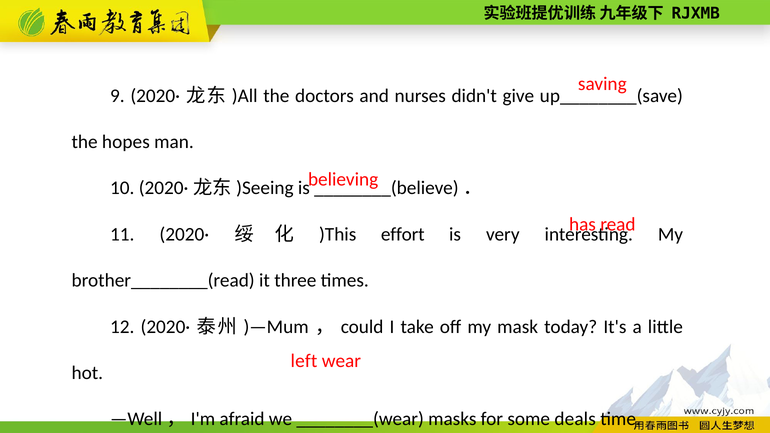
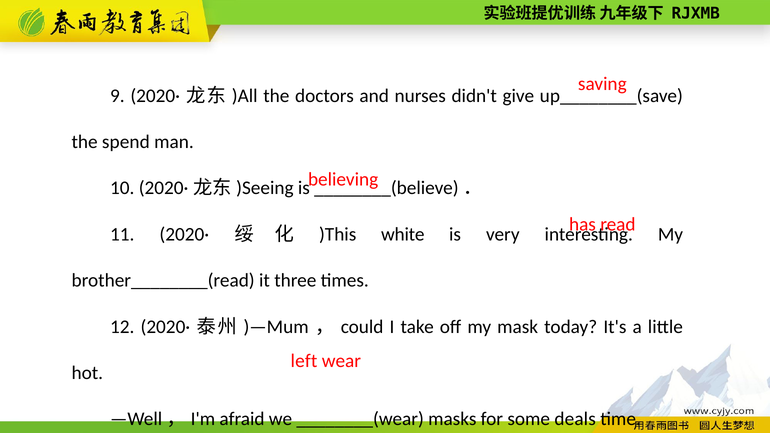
hopes: hopes -> spend (126, 142)
effort: effort -> white (403, 234)
